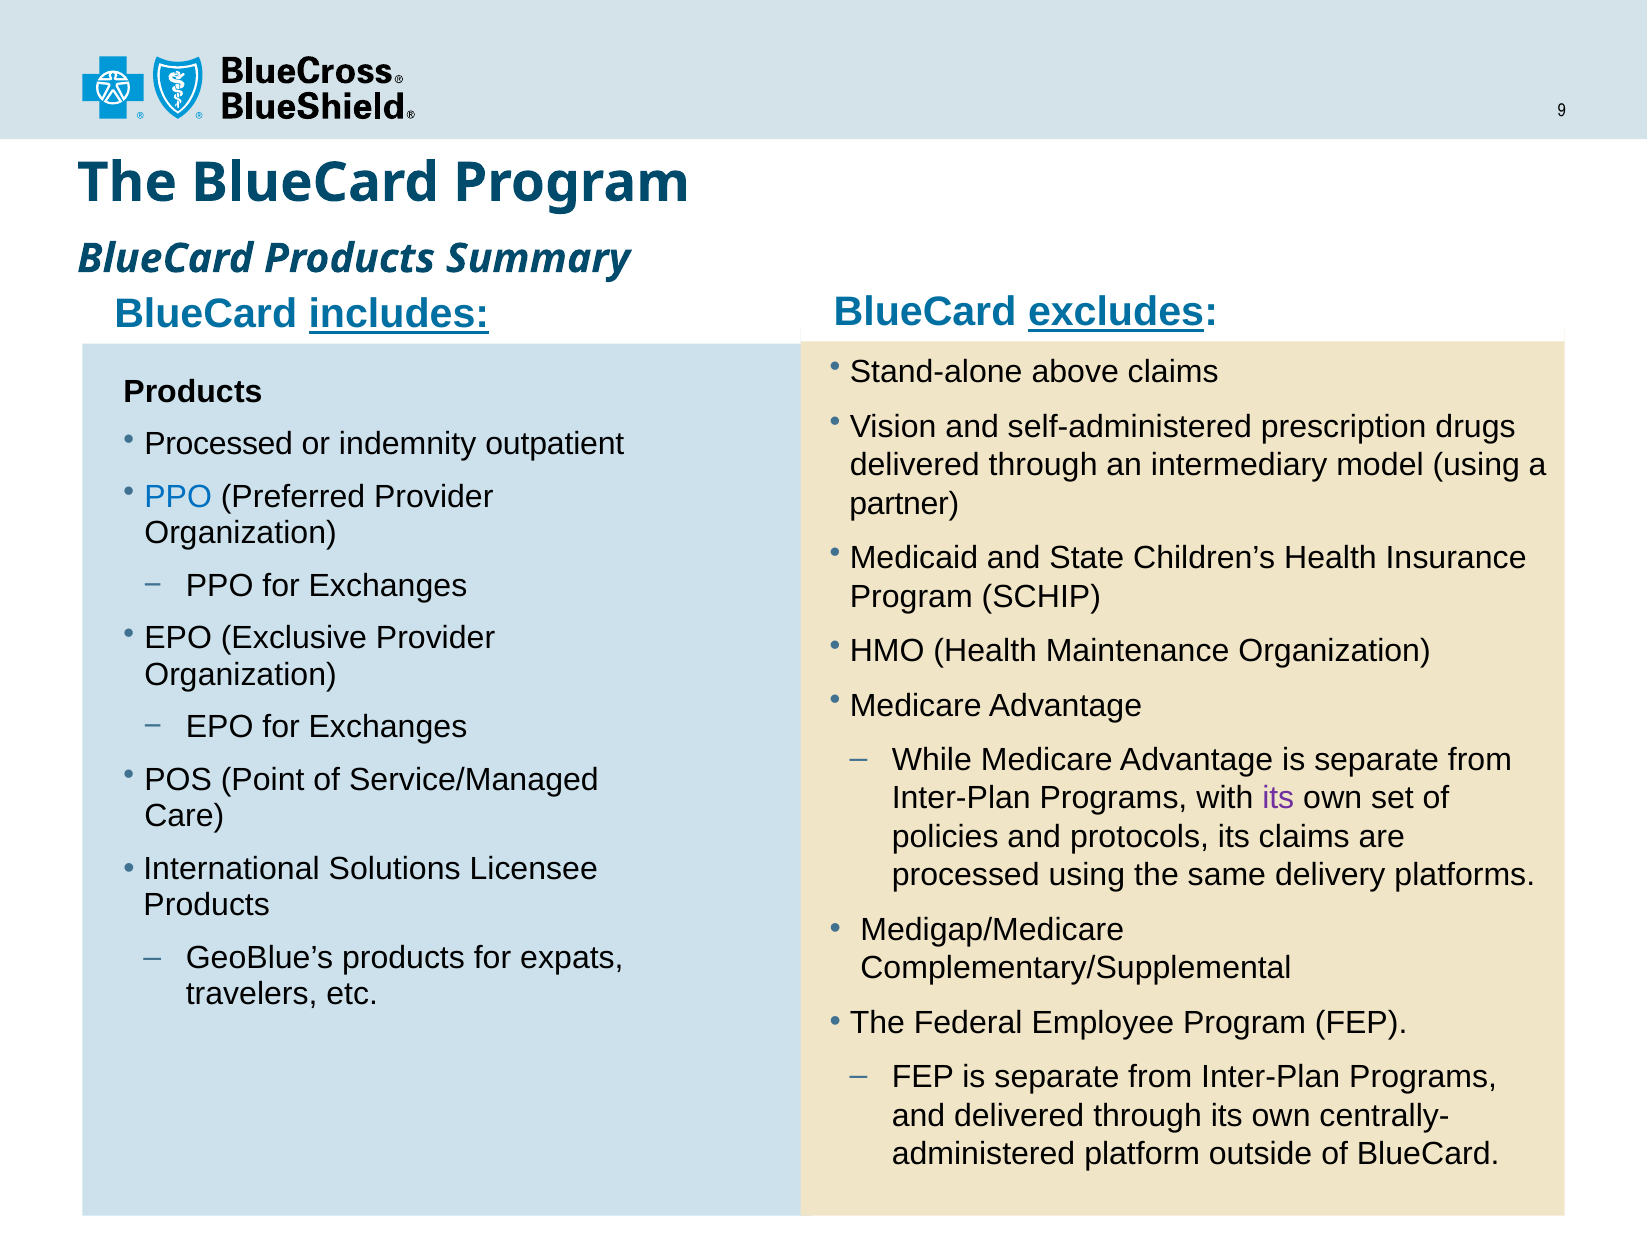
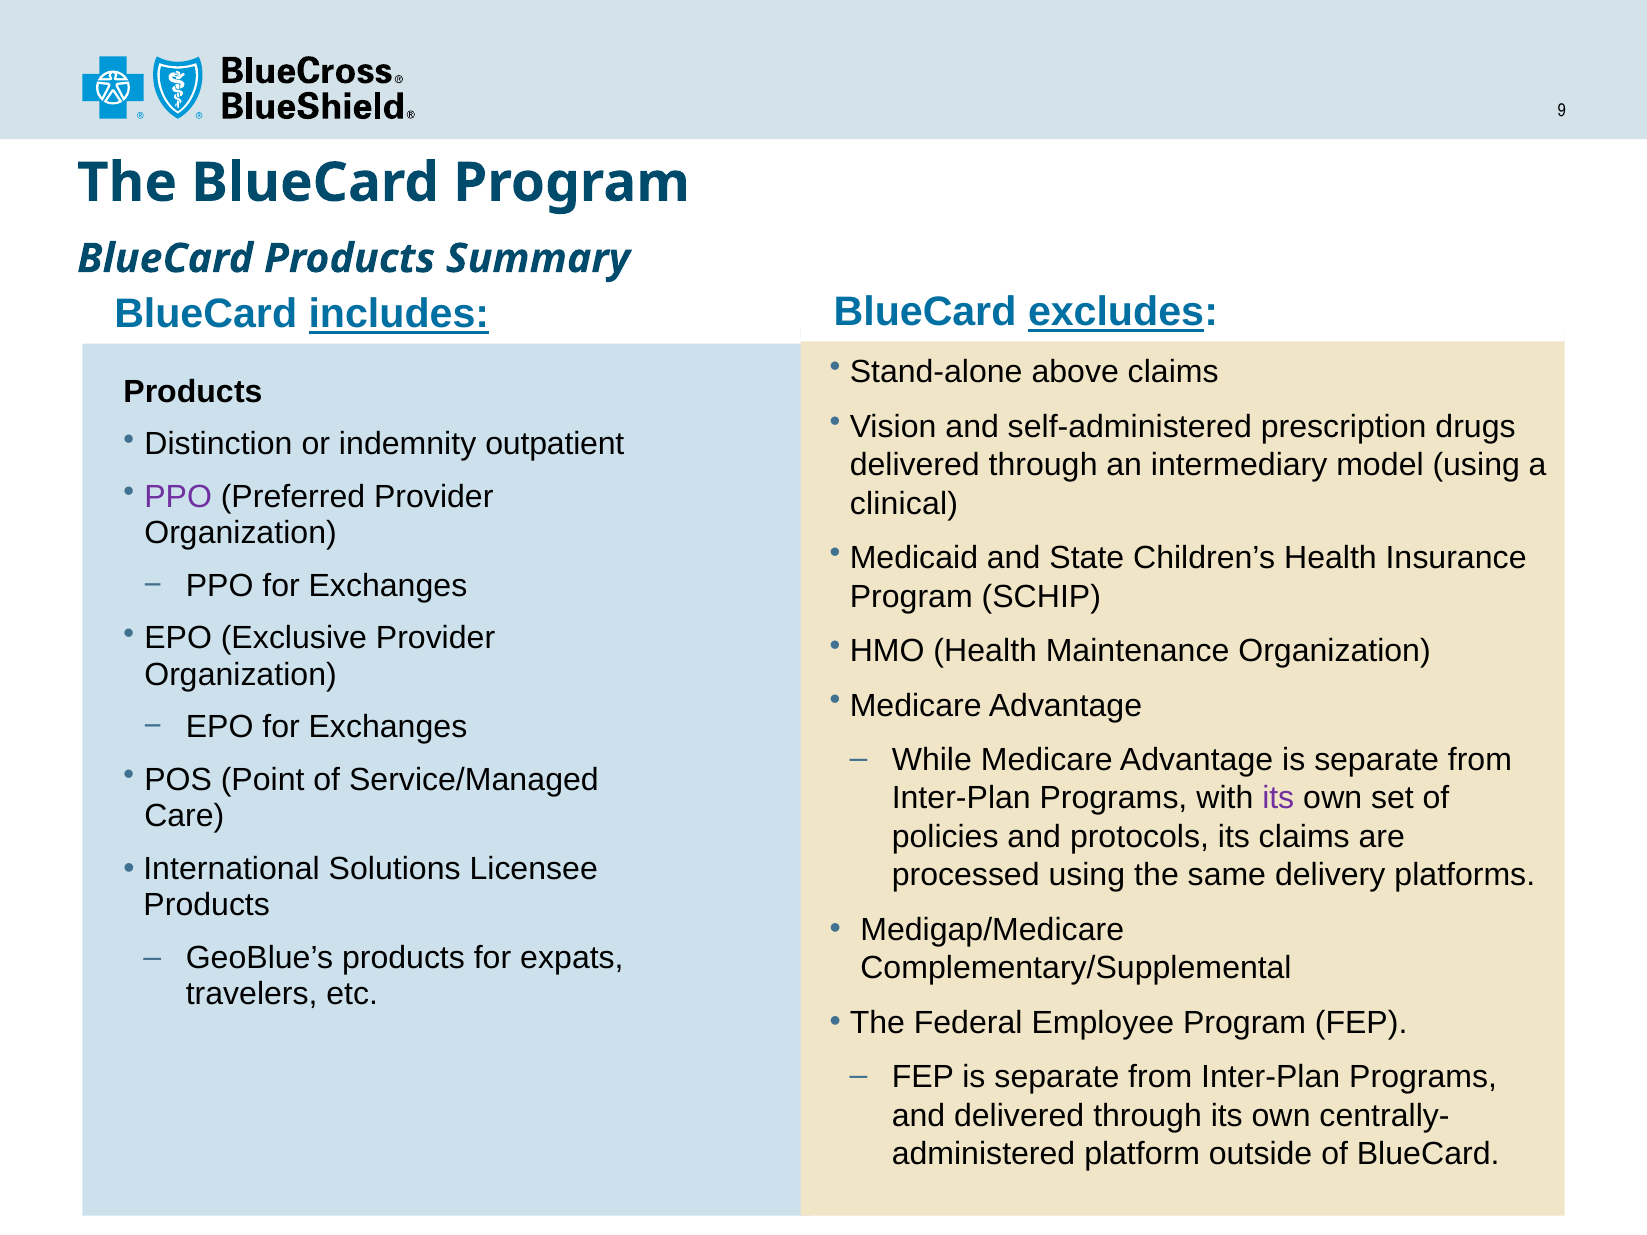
Processed: Processed -> Distinction (218, 444)
PPO colour: blue -> purple (178, 497)
partner: partner -> clinical (904, 504)
